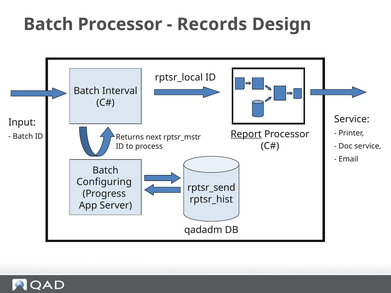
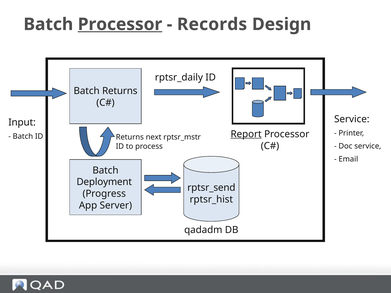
Processor underline: none -> present (120, 24)
rptsr_local: rptsr_local -> rptsr_daily (179, 77)
Batch Interval: Interval -> Returns (120, 91)
Configuring: Configuring -> Deployment (104, 182)
